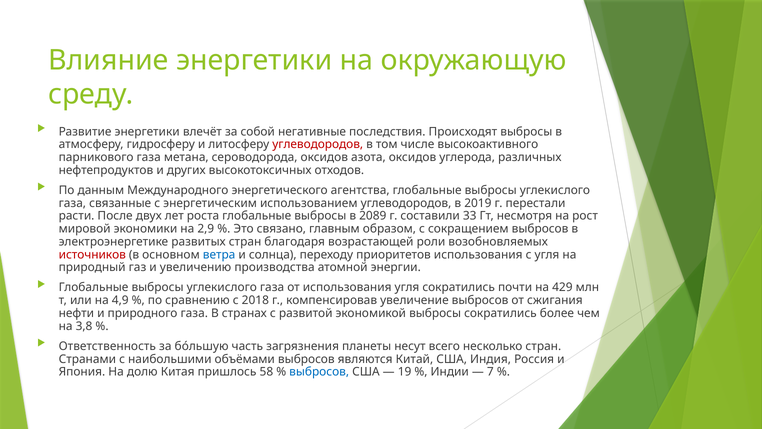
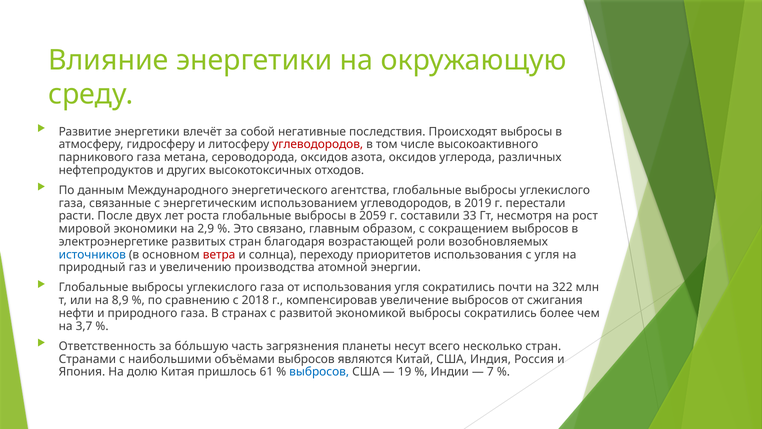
2089: 2089 -> 2059 (373, 216)
источников colour: red -> blue (92, 254)
ветра colour: blue -> red (219, 254)
429: 429 -> 322 (562, 287)
4,9: 4,9 -> 8,9 (120, 300)
3,8: 3,8 -> 3,7 (84, 326)
58: 58 -> 61 (266, 372)
